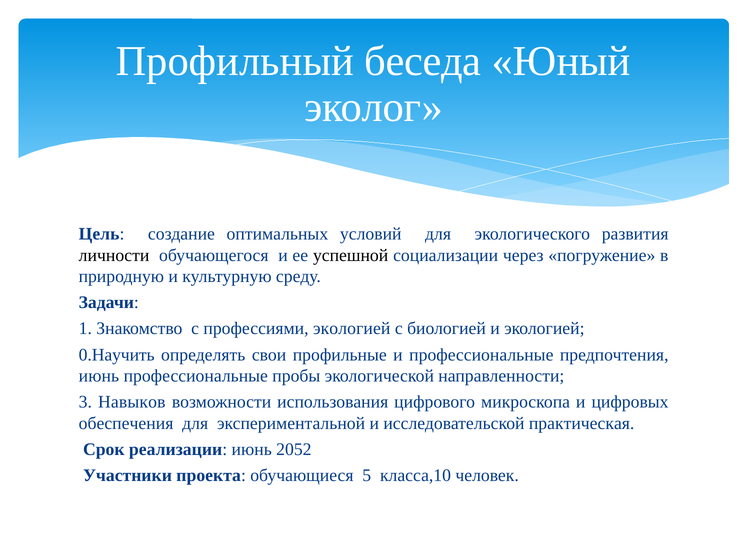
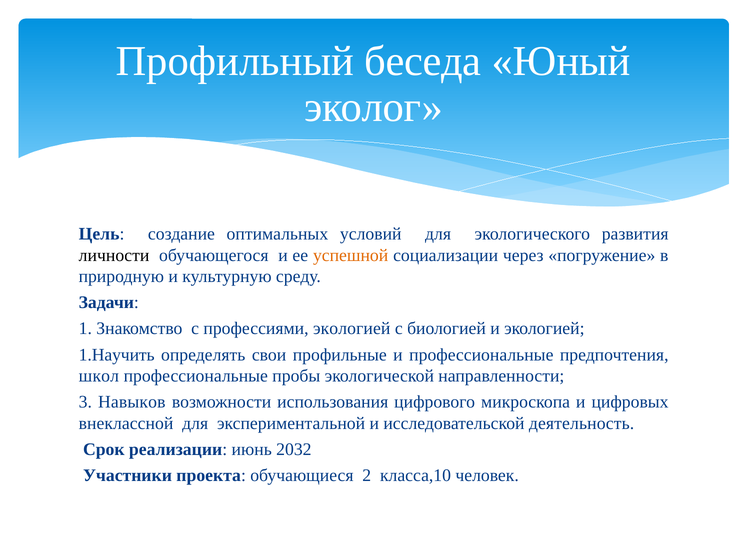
успешной colour: black -> orange (351, 255)
0.Научить: 0.Научить -> 1.Научить (117, 355)
июнь: июнь -> школ (99, 376)
обеспечения: обеспечения -> внеклассной (126, 423)
практическая: практическая -> деятельность (582, 423)
2052: 2052 -> 2032 (294, 450)
5: 5 -> 2 (367, 476)
